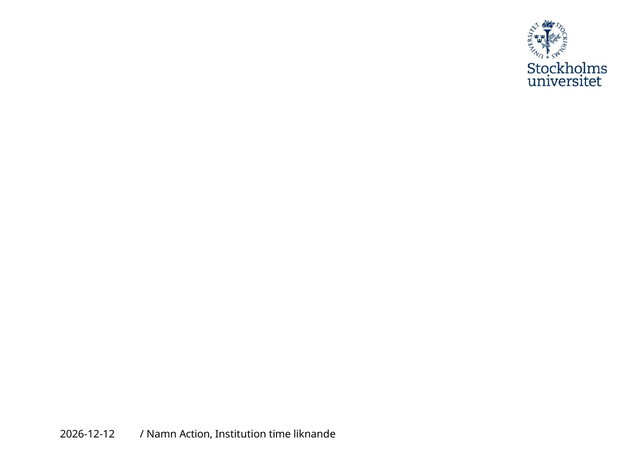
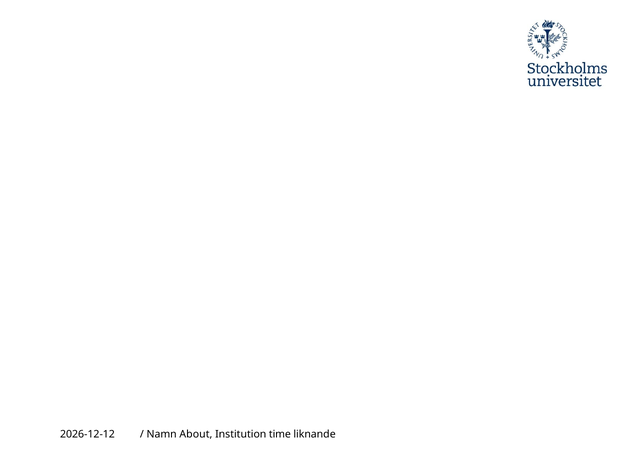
Action: Action -> About (196, 435)
